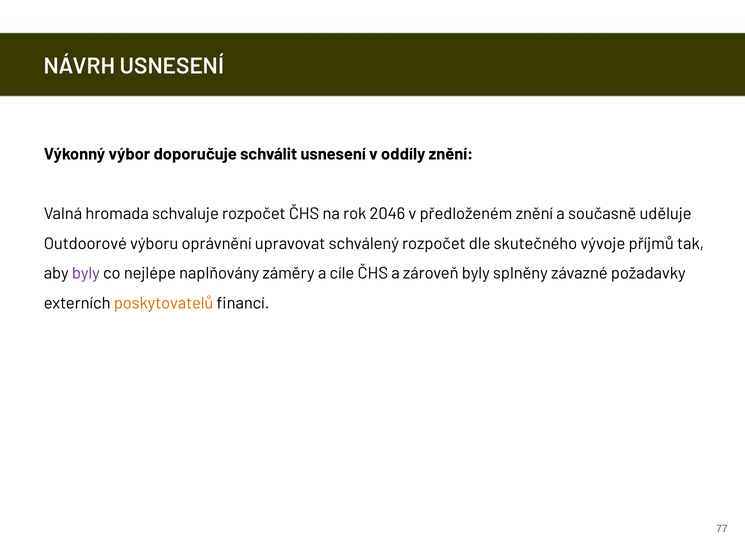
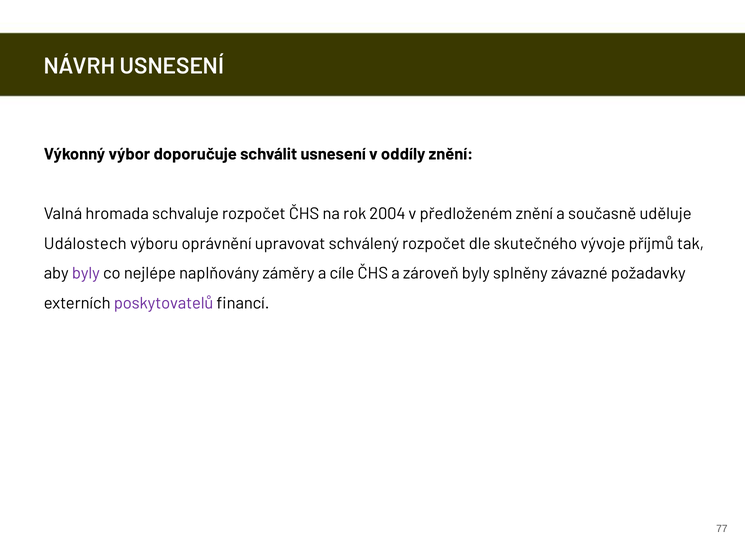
2046: 2046 -> 2004 (387, 214)
Outdoorové: Outdoorové -> Událostech (85, 244)
poskytovatelů colour: orange -> purple (164, 303)
